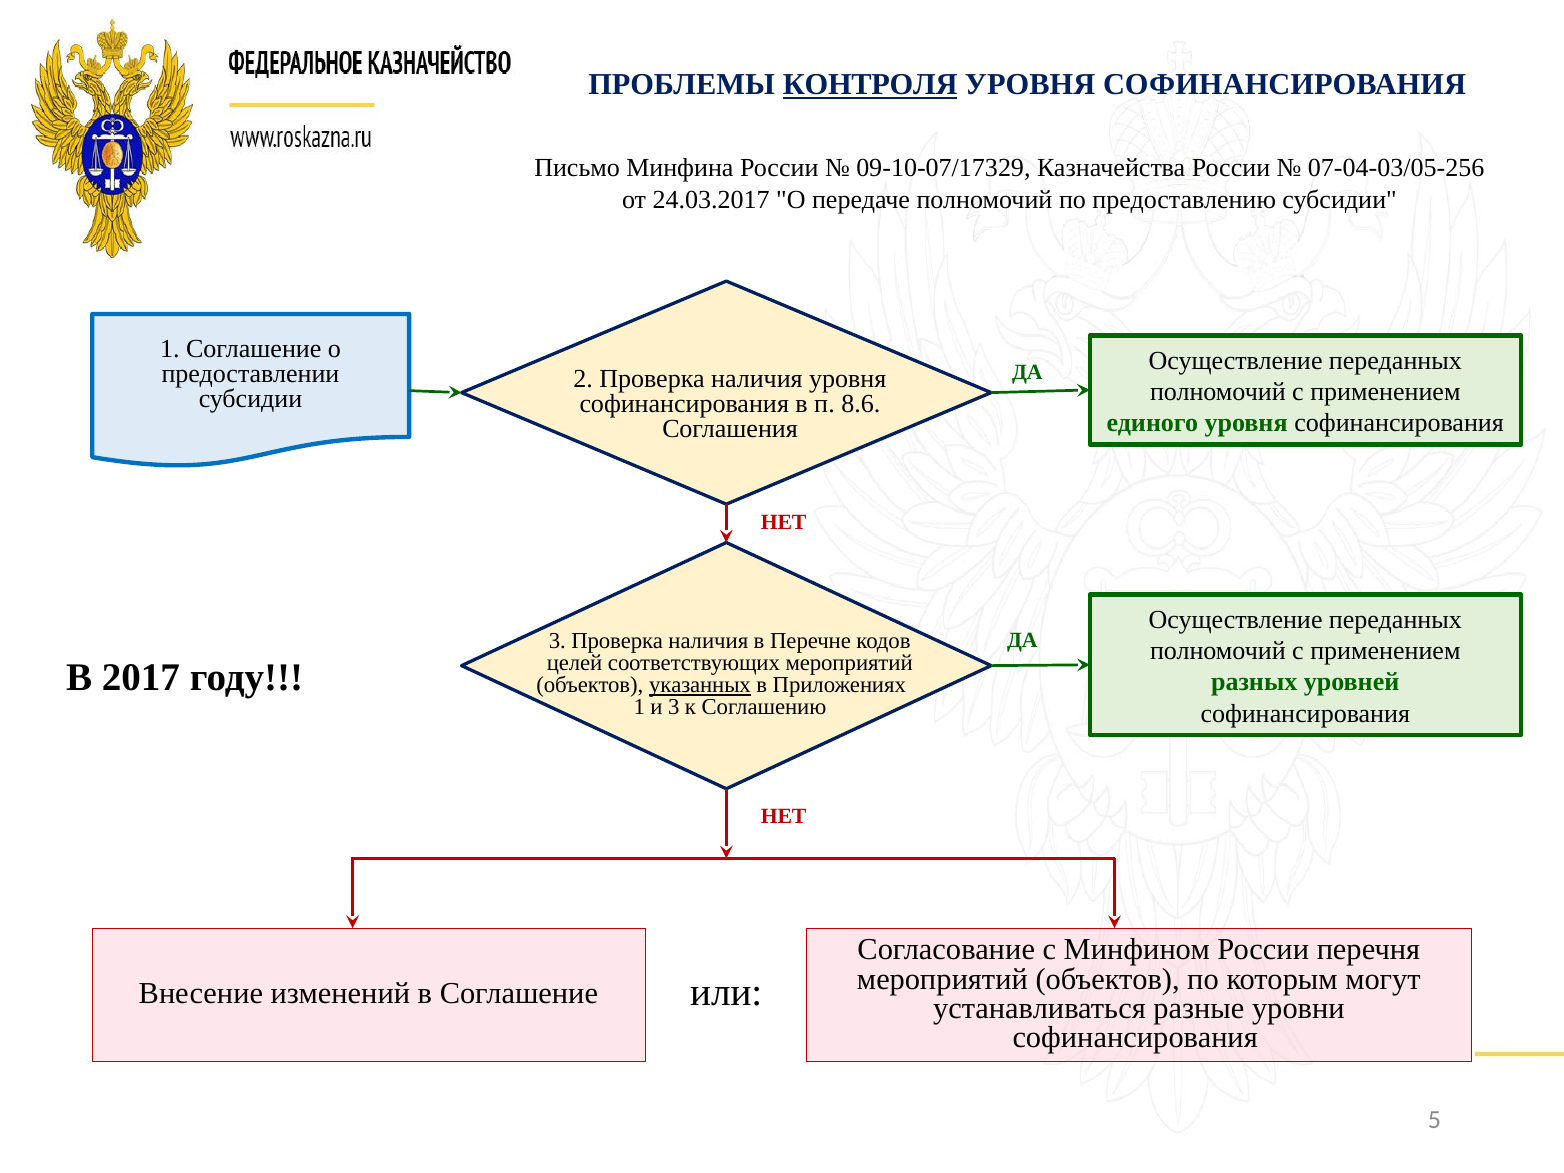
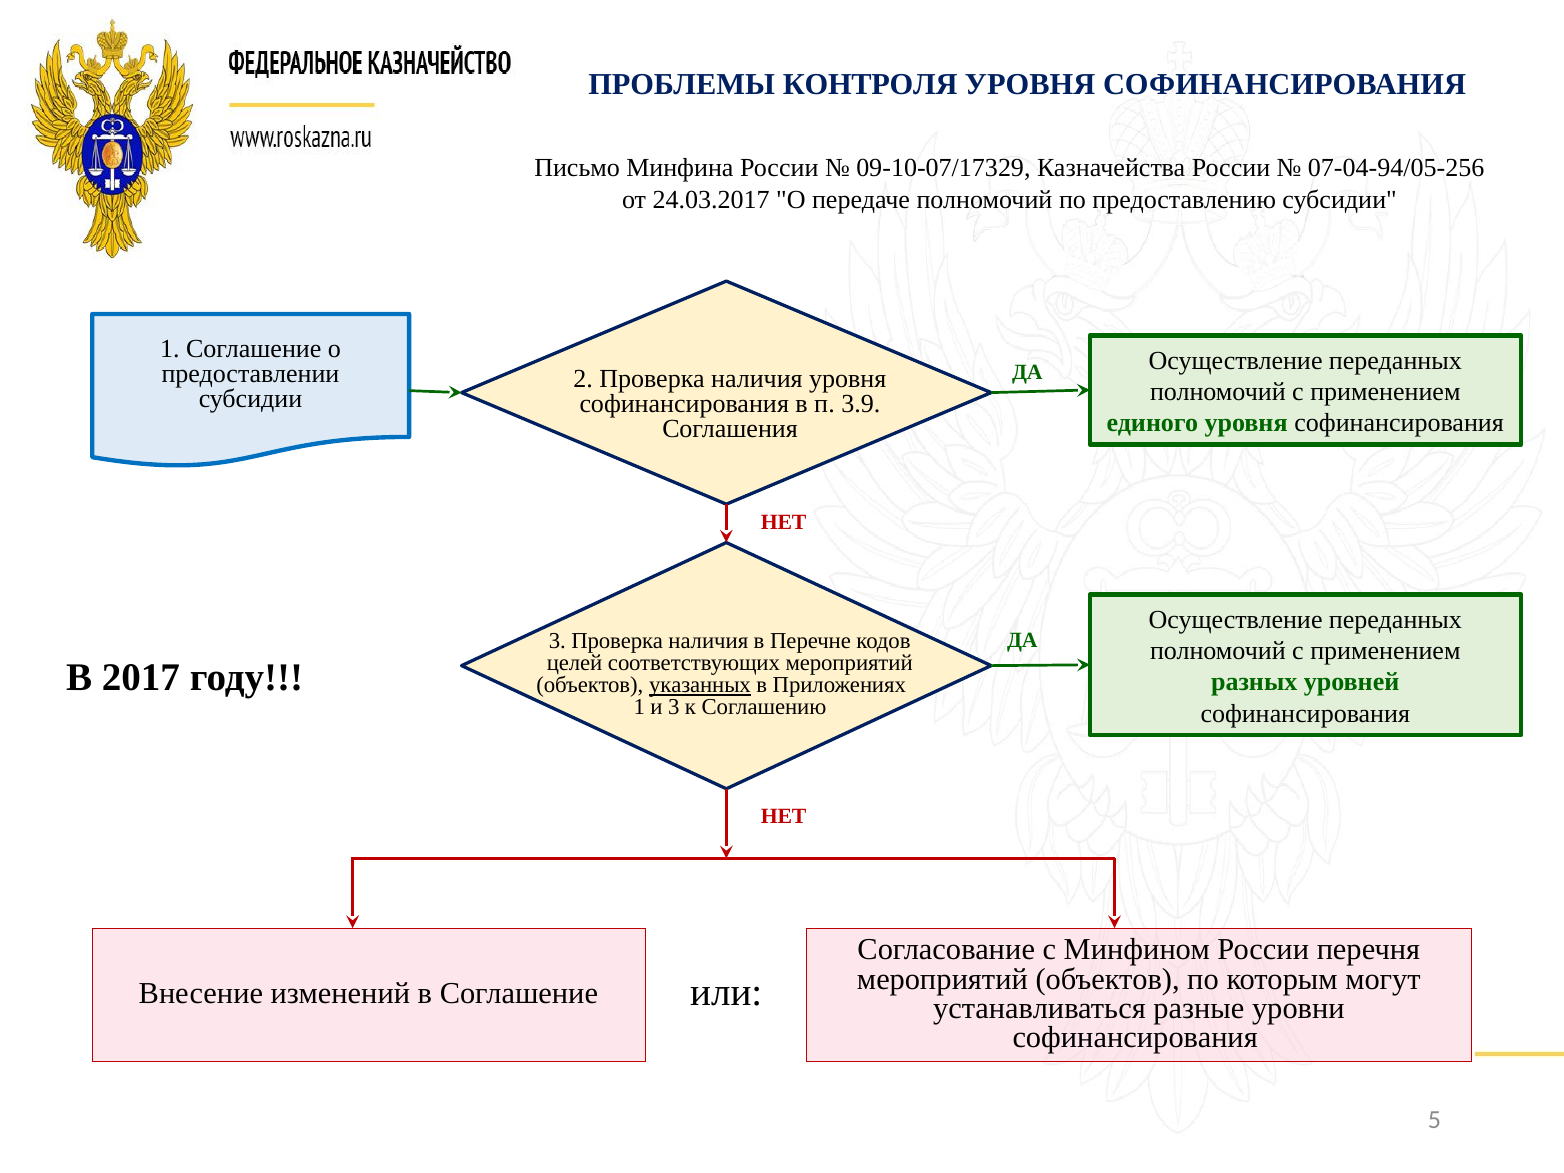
КОНТРОЛЯ underline: present -> none (870, 85)
07-04-03/05-256: 07-04-03/05-256 -> 07-04-94/05-256 (1396, 168)
8.6: 8.6 -> 3.9 (861, 404)
